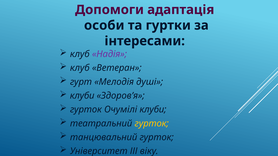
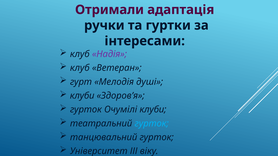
Допомоги: Допомоги -> Отримали (109, 10)
особи: особи -> ручки (104, 25)
гурток colour: yellow -> light blue (152, 124)
